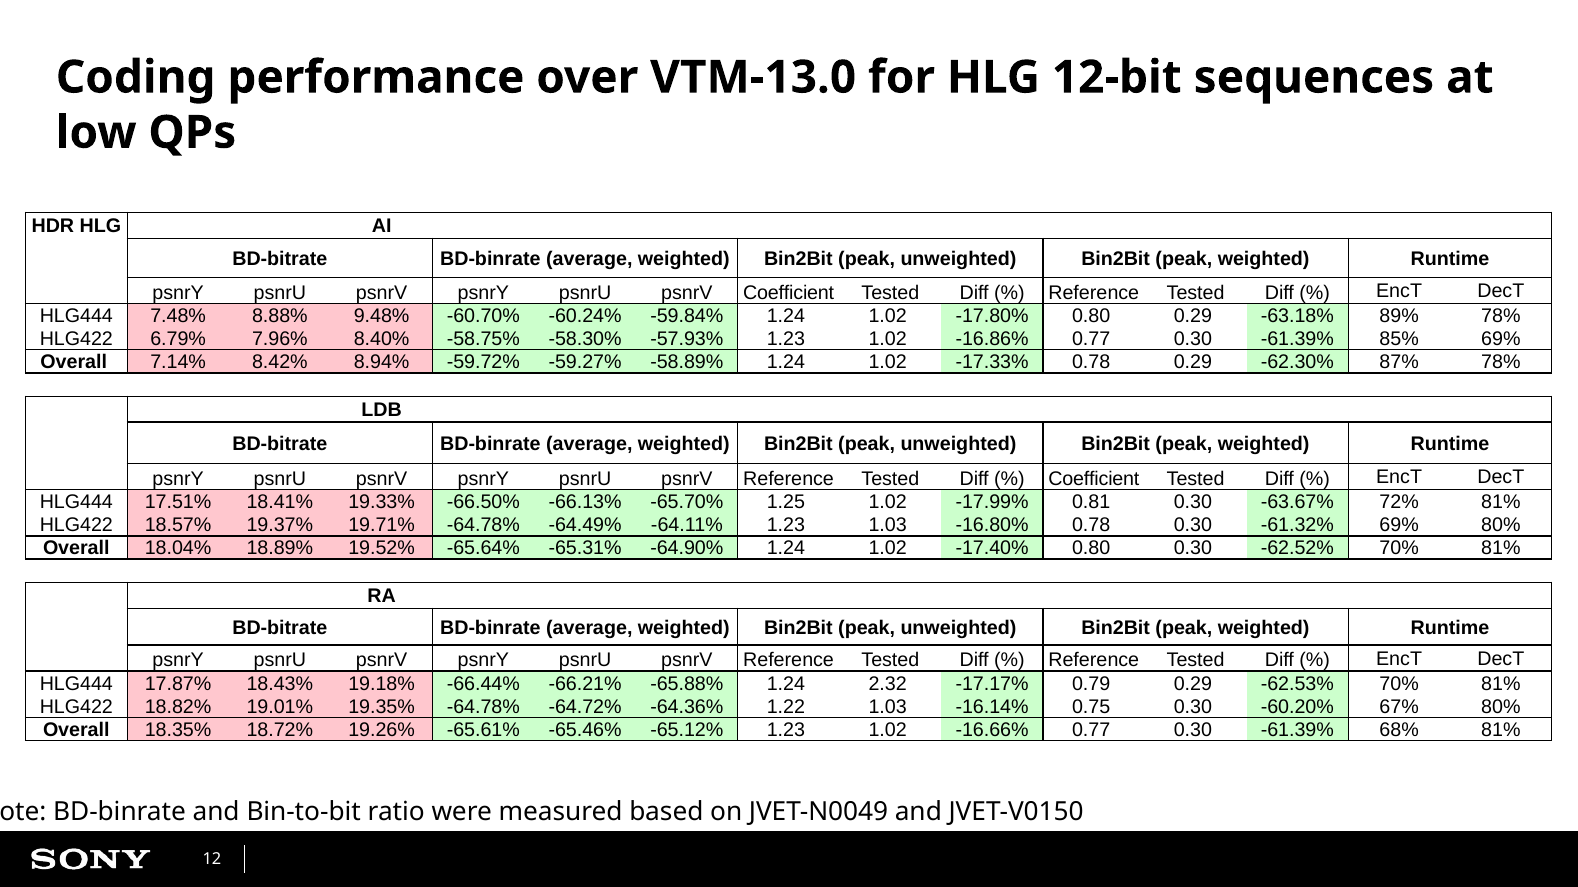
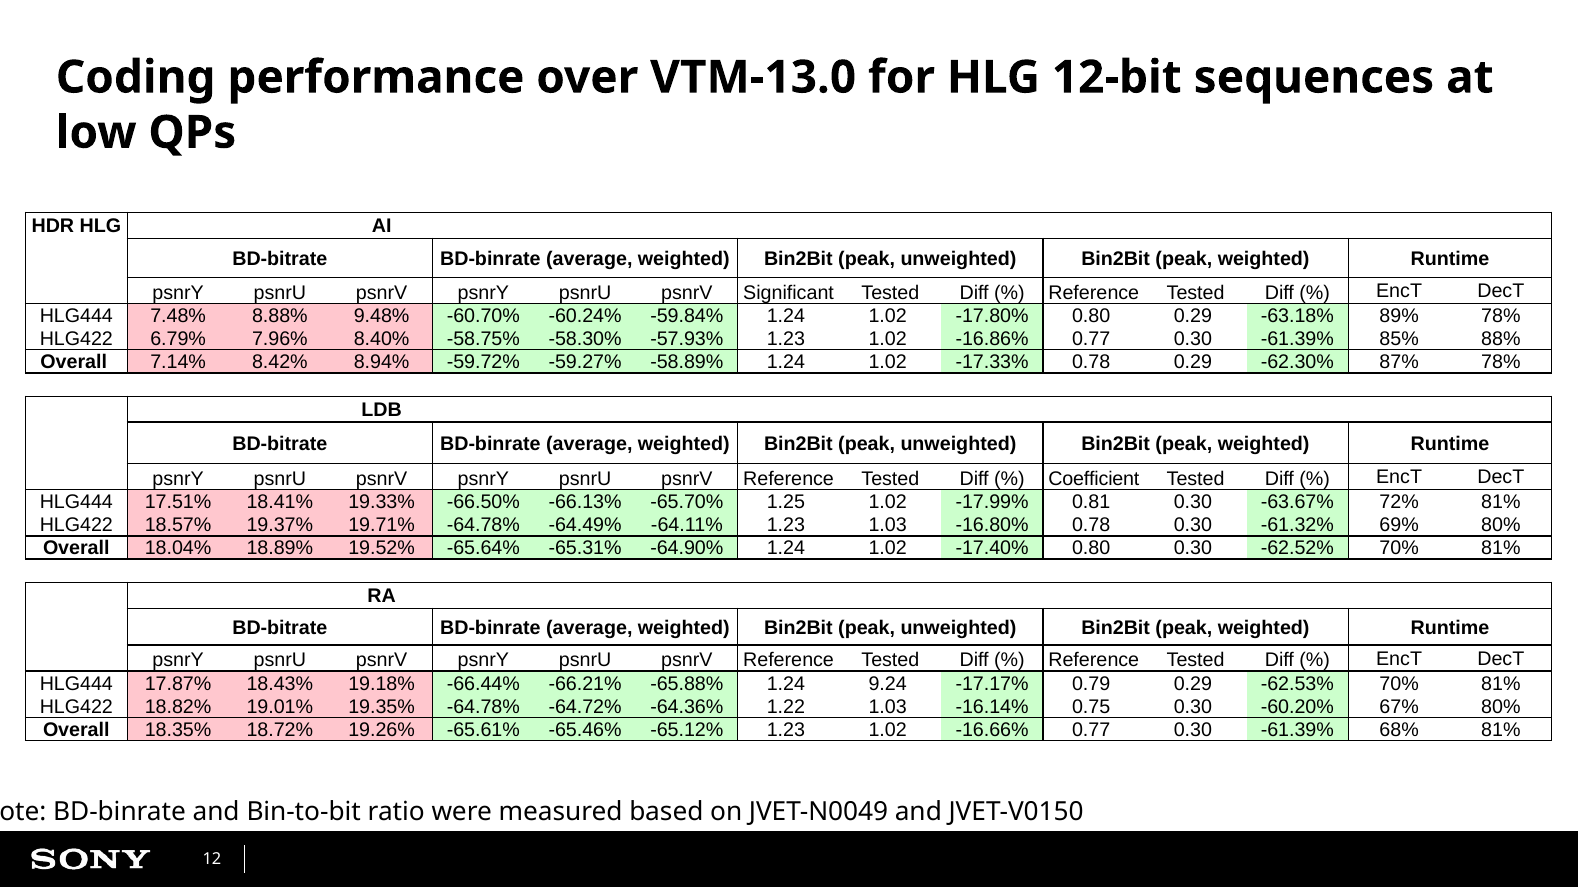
psnrV Coefficient: Coefficient -> Significant (789, 293)
85% 69%: 69% -> 88% (1501, 339)
2.32: 2.32 -> 9.24 (888, 684)
